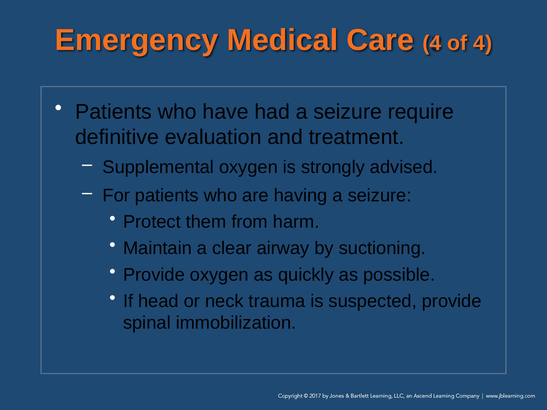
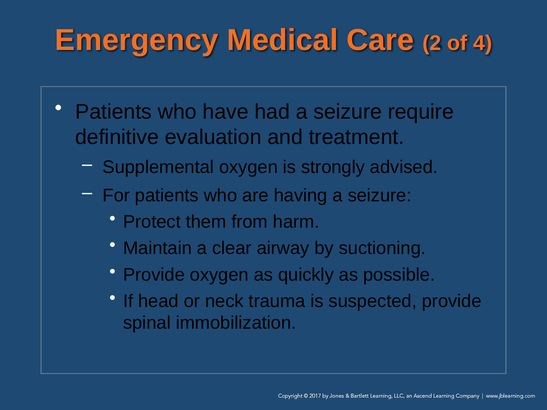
Care 4: 4 -> 2 (432, 43)
